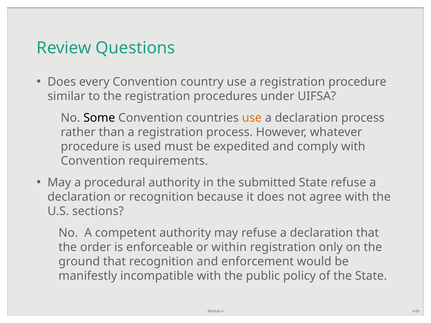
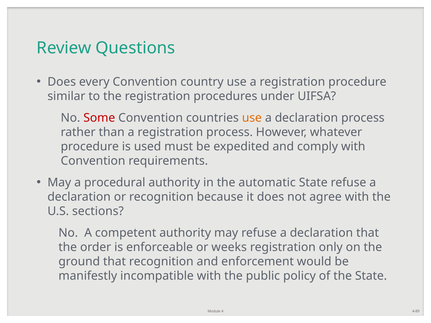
Some colour: black -> red (99, 118)
submitted: submitted -> automatic (267, 183)
within: within -> weeks (229, 247)
